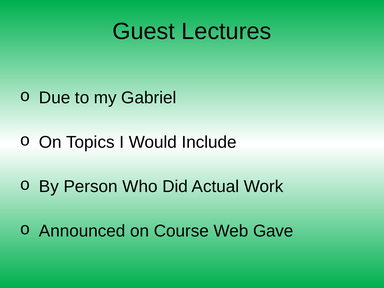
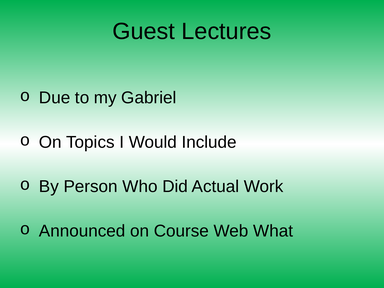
Gave: Gave -> What (273, 231)
